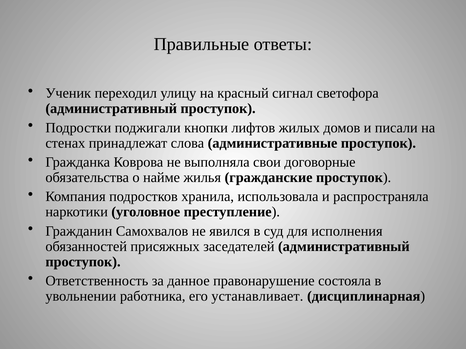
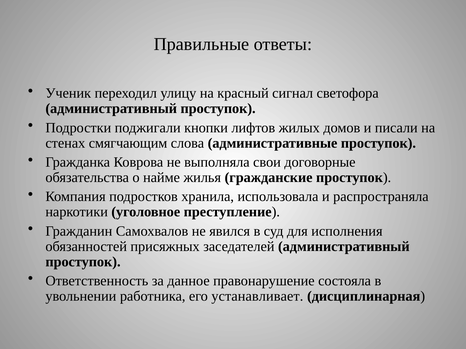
принадлежат: принадлежат -> смягчающим (128, 143)
